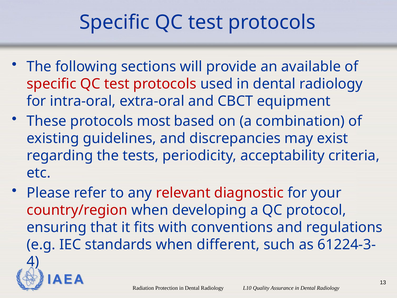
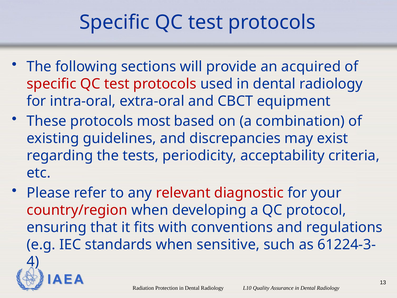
available: available -> acquired (311, 67)
different: different -> sensitive (228, 244)
